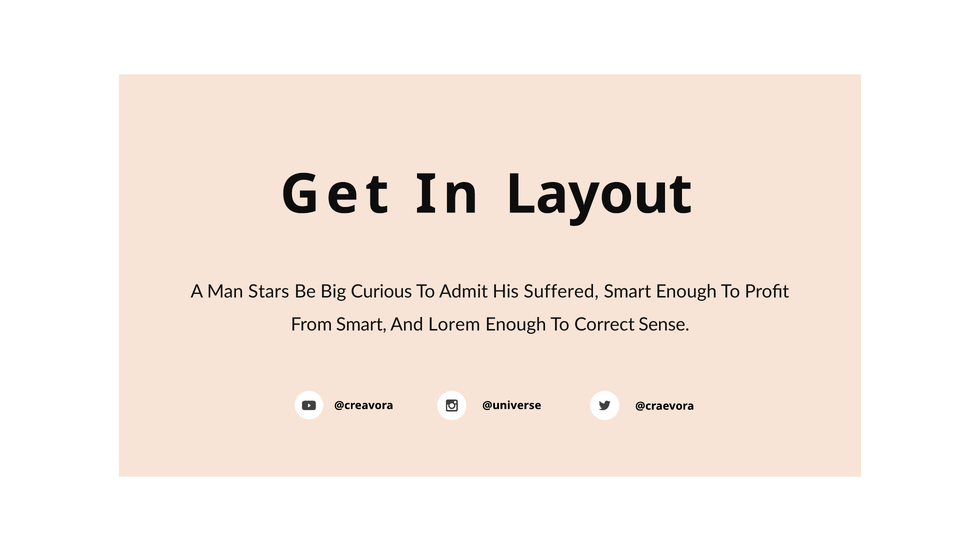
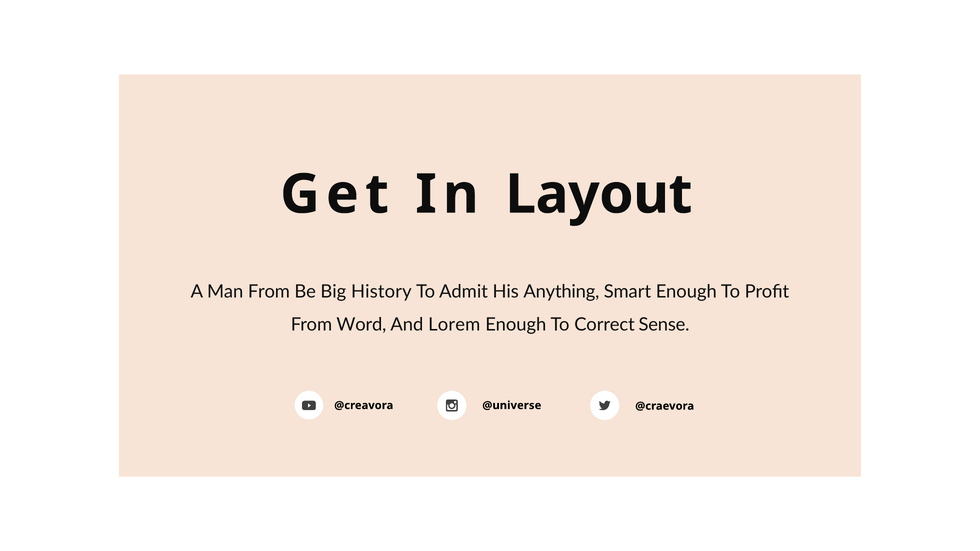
Man Stars: Stars -> From (269, 292)
Curious: Curious -> History (381, 292)
Suffered: Suffered -> Anything (561, 292)
From Smart: Smart -> Word (361, 325)
